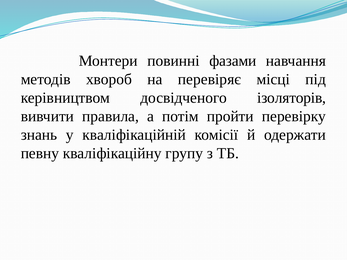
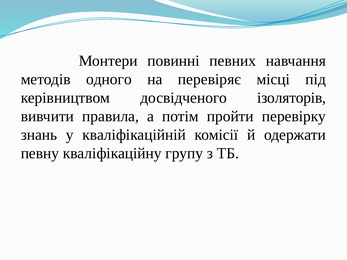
фазами: фазами -> певних (233, 61)
хвороб: хвороб -> одного (109, 79)
